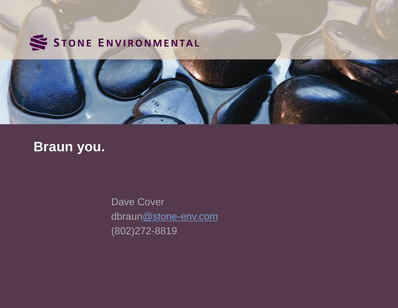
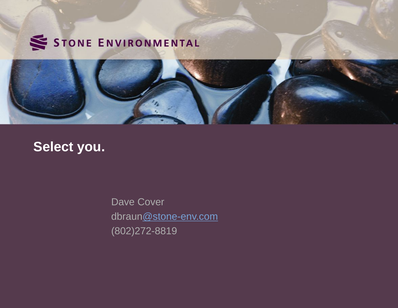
Braun: Braun -> Select (53, 147)
